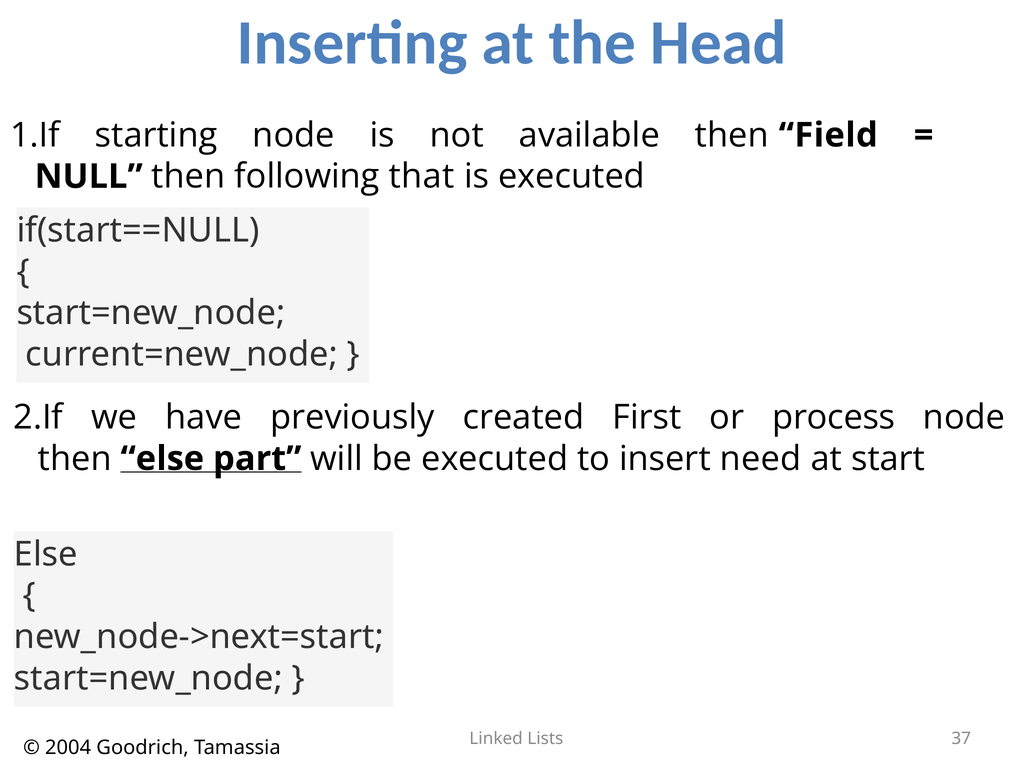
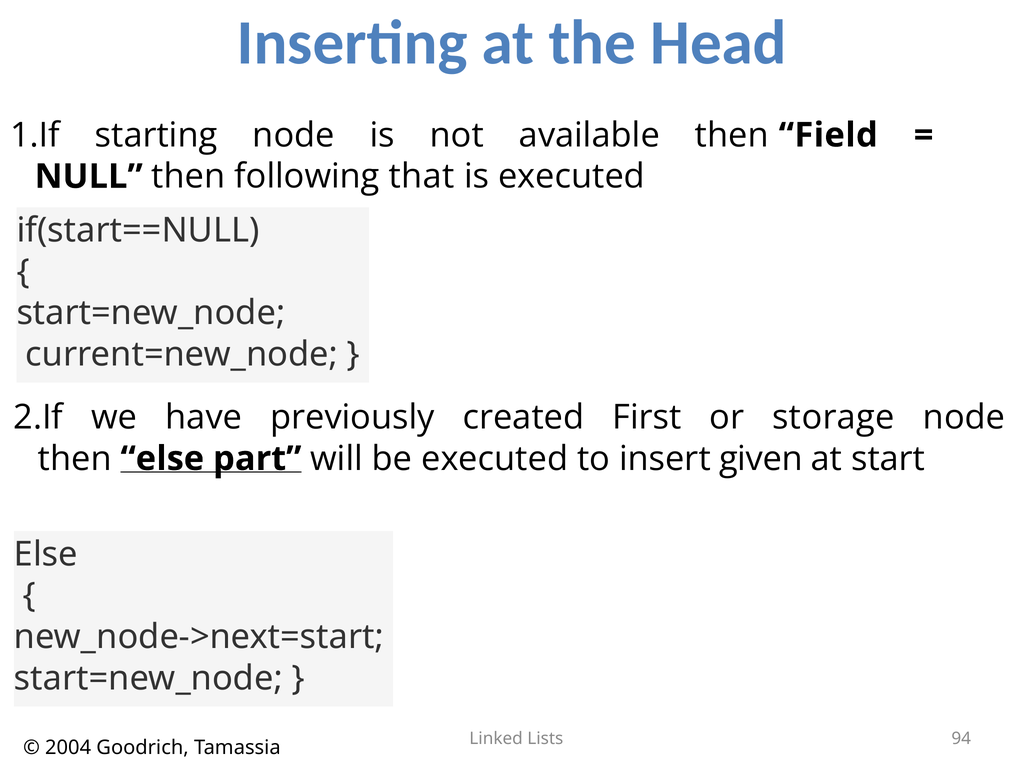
process: process -> storage (833, 417)
need: need -> given (761, 458)
37: 37 -> 94 (961, 738)
